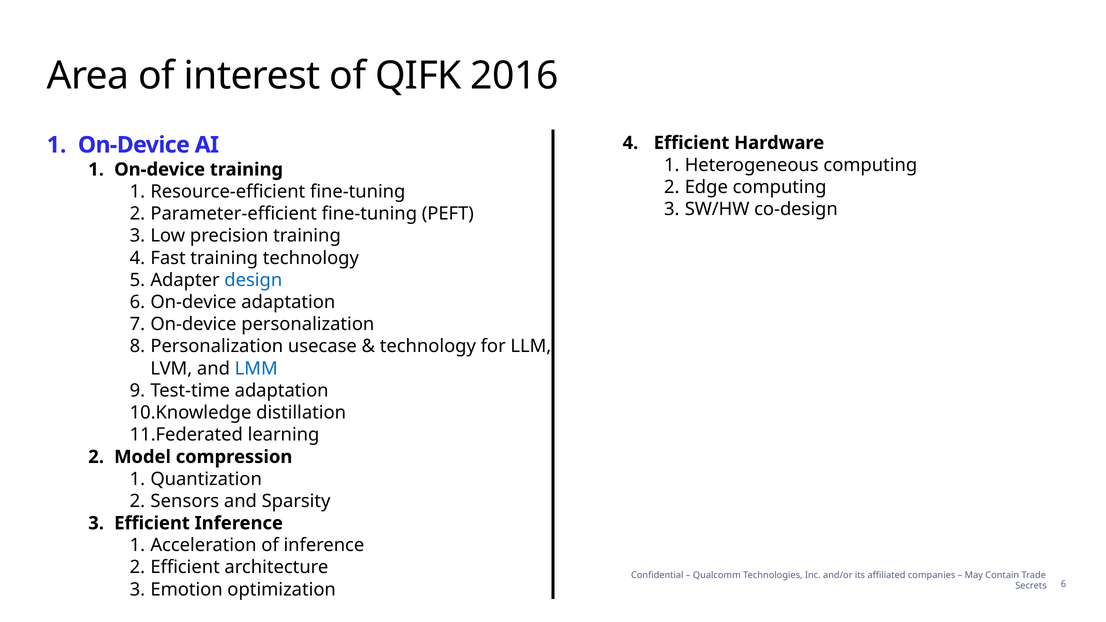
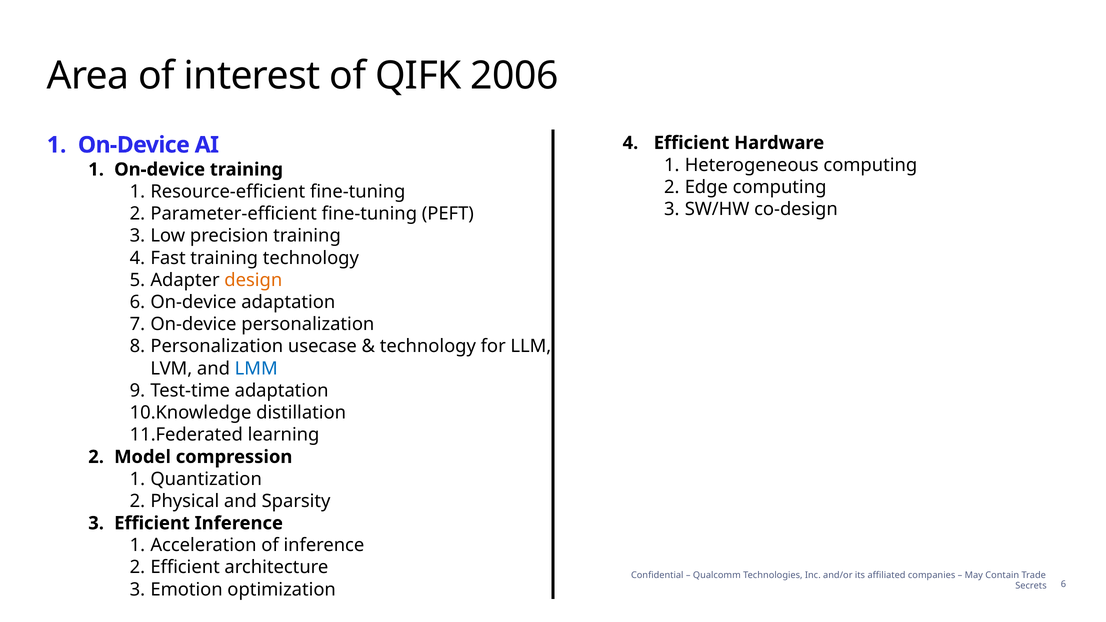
2016: 2016 -> 2006 (515, 76)
design colour: blue -> orange (253, 280)
Sensors: Sensors -> Physical (185, 501)
